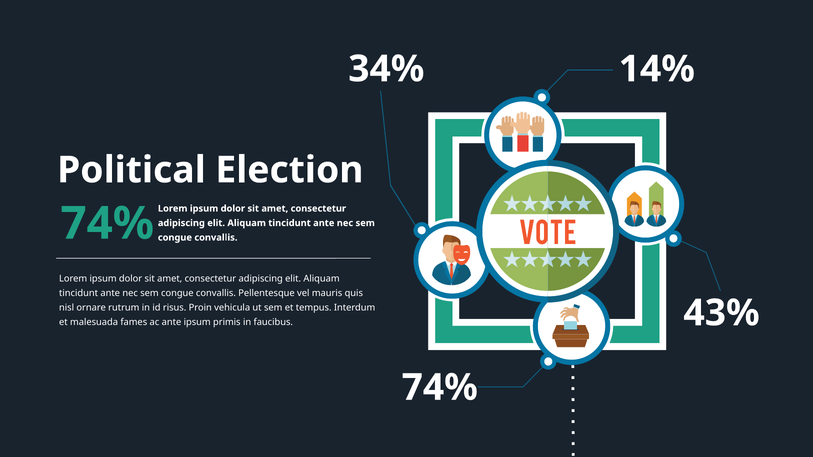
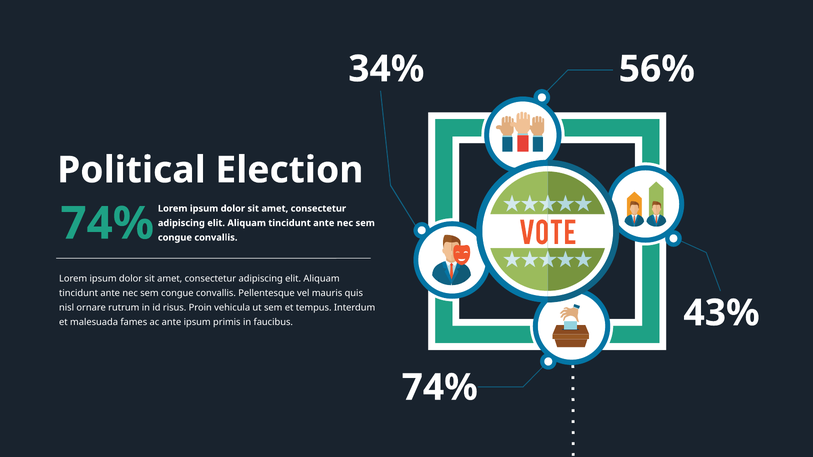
14%: 14% -> 56% (657, 69)
